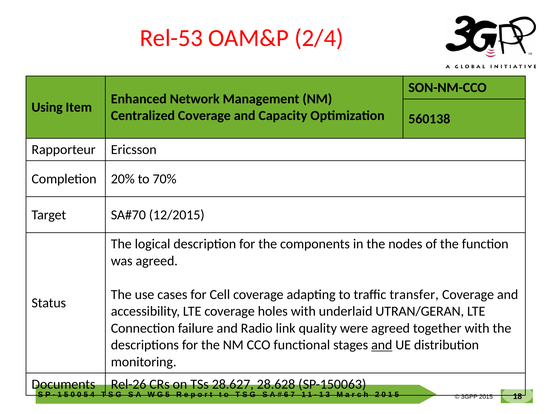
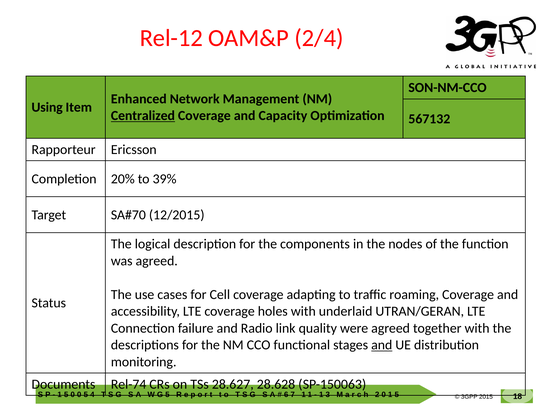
Rel-53: Rel-53 -> Rel-12 (171, 38)
Centralized underline: none -> present (143, 116)
560138: 560138 -> 567132 (429, 119)
70%: 70% -> 39% (165, 179)
transfer: transfer -> roaming (414, 295)
Rel-26: Rel-26 -> Rel-74 (129, 384)
